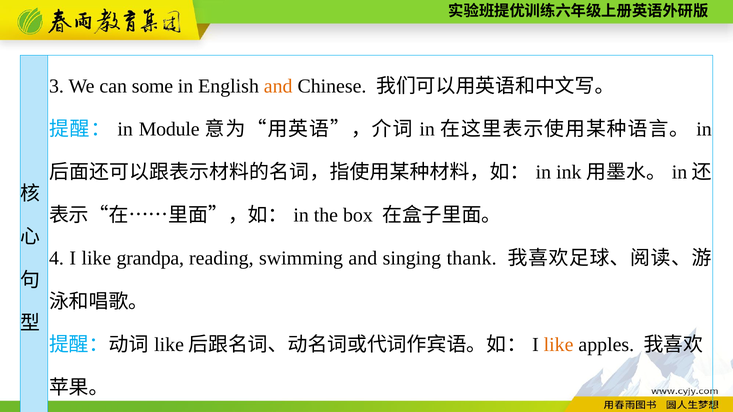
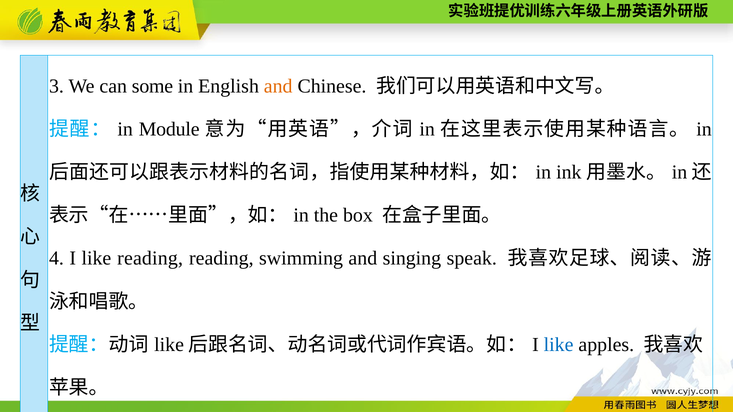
like grandpa: grandpa -> reading (150, 259)
thank: thank -> speak (472, 259)
like colour: orange -> blue (559, 345)
